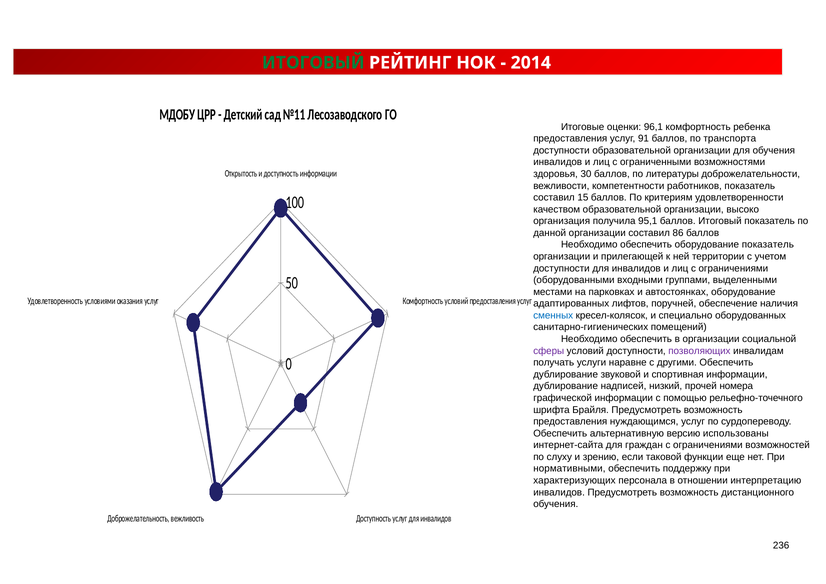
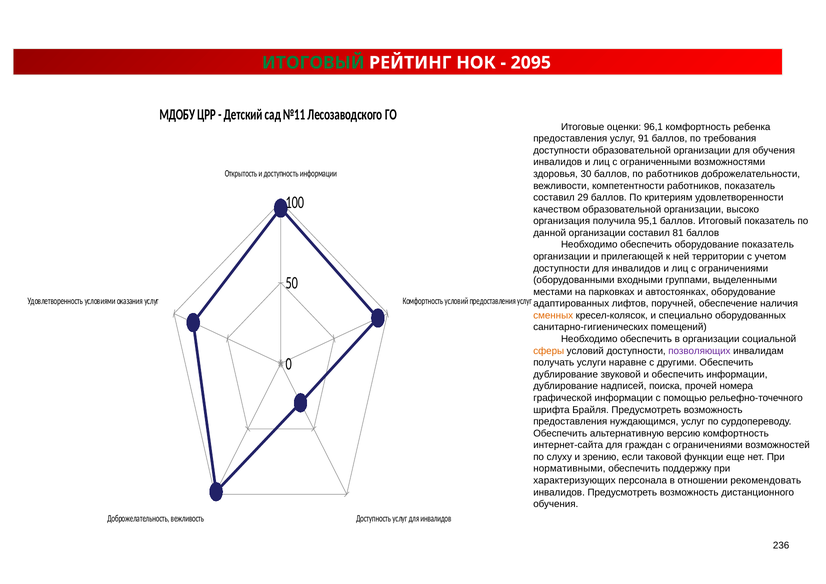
2014: 2014 -> 2095 (531, 63)
транспорта: транспорта -> требования (730, 139)
по литературы: литературы -> работников (672, 174)
15: 15 -> 29 (583, 198)
86: 86 -> 81 (678, 233)
сменных colour: blue -> orange (553, 315)
сферы colour: purple -> orange (549, 351)
и спортивная: спортивная -> обеспечить (678, 374)
низкий: низкий -> поиска (666, 386)
версию использованы: использованы -> комфортность (736, 433)
интерпретацию: интерпретацию -> рекомендовать (766, 481)
